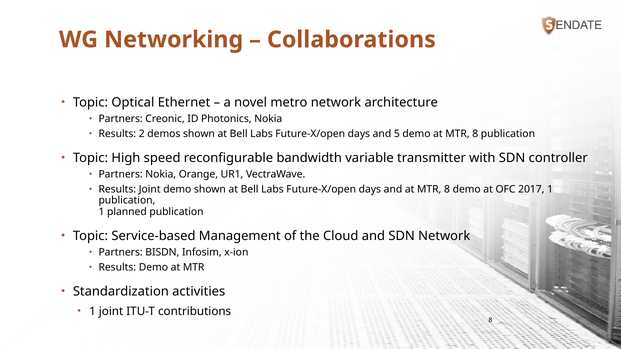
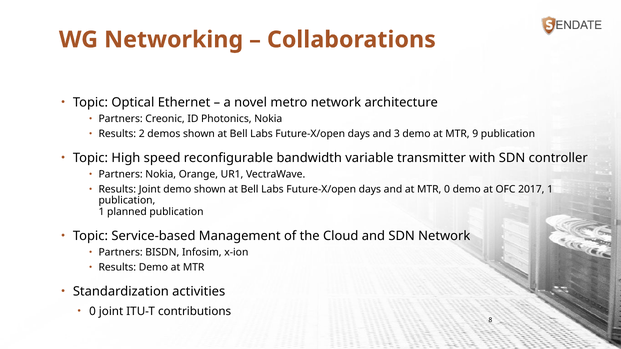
5: 5 -> 3 (397, 134)
demo at MTR 8: 8 -> 9 (475, 134)
and at MTR 8: 8 -> 0 (447, 190)
1: 1 -> 0 (93, 312)
